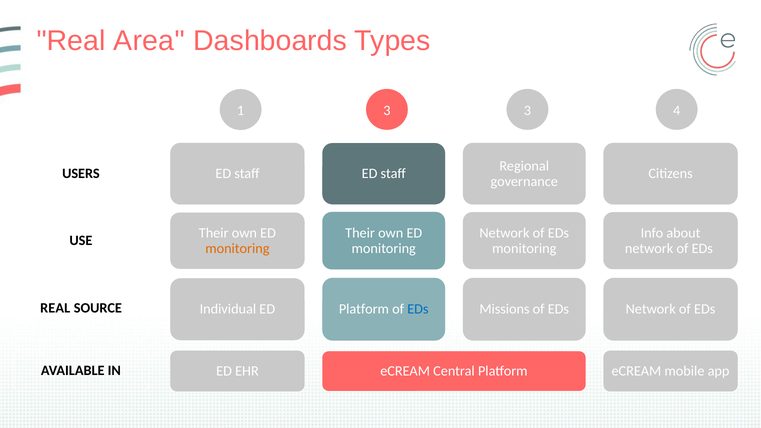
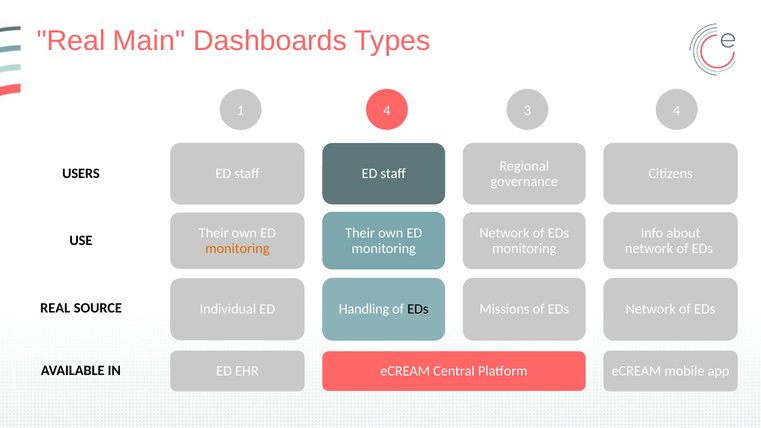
Area: Area -> Main (149, 41)
1 3: 3 -> 4 (387, 110)
Platform: Platform -> Handling (364, 309)
EDs colour: blue -> black (418, 309)
